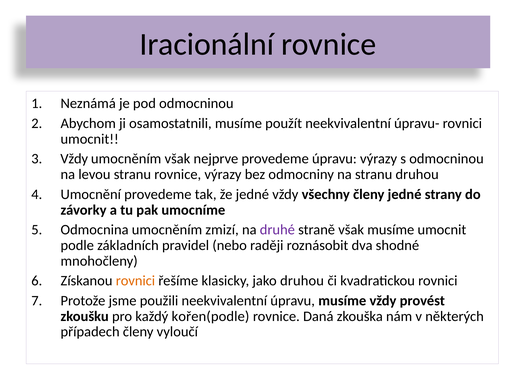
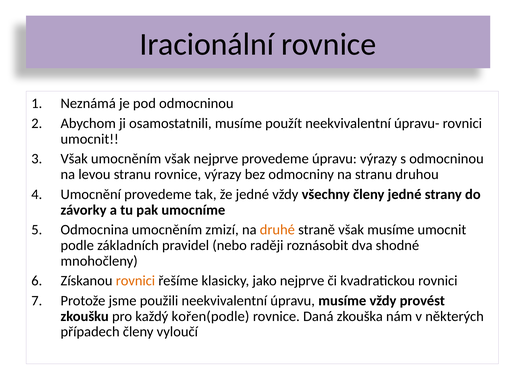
Vždy: Vždy -> Však (74, 159)
druhé colour: purple -> orange (277, 230)
jako druhou: druhou -> nejprve (302, 281)
